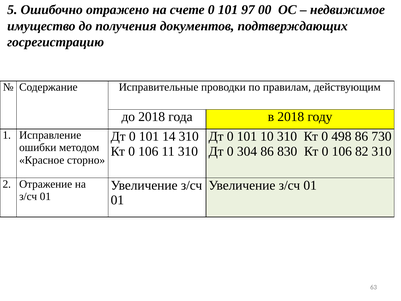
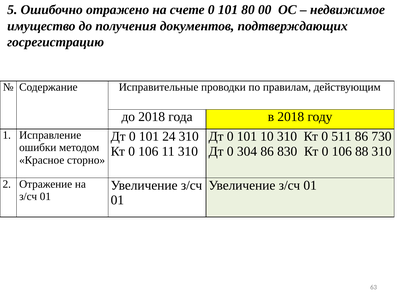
97: 97 -> 80 (248, 10)
14: 14 -> 24 (169, 136)
498: 498 -> 511 (341, 136)
82: 82 -> 88 (362, 151)
